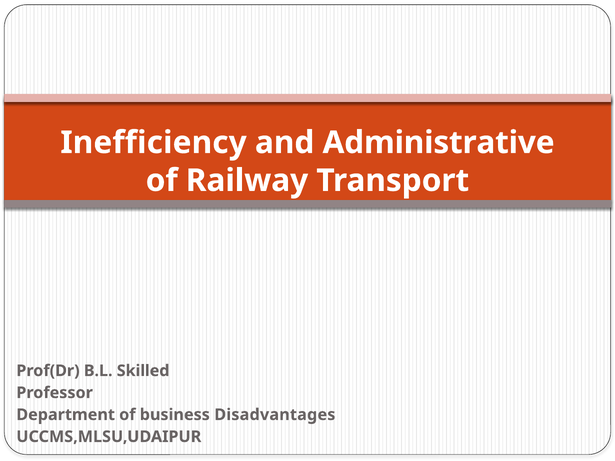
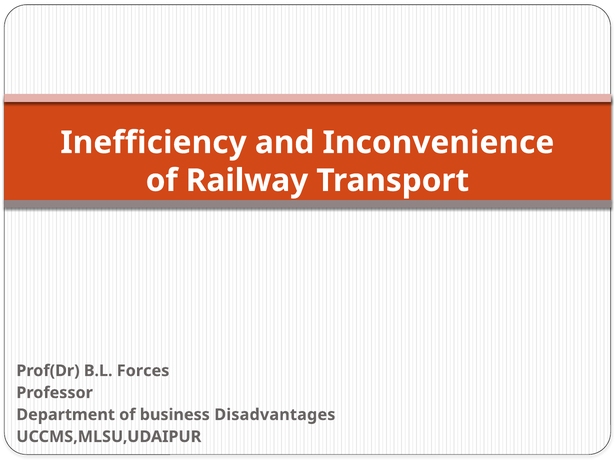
Administrative: Administrative -> Inconvenience (438, 143)
Skilled: Skilled -> Forces (143, 371)
